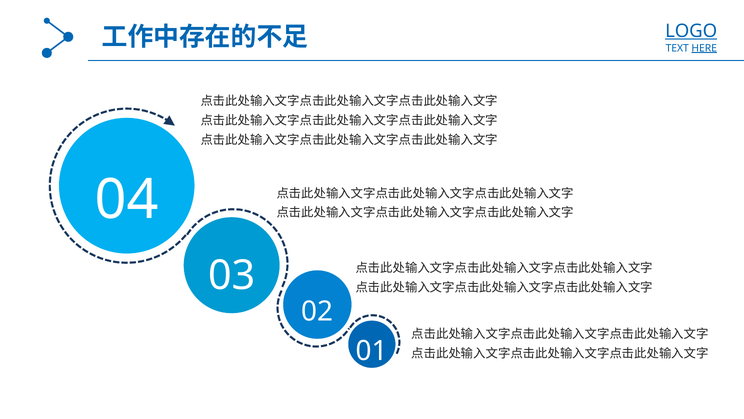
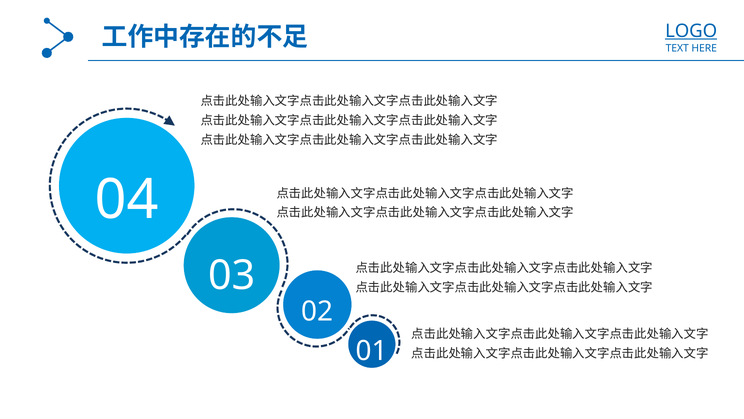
HERE underline: present -> none (704, 48)
